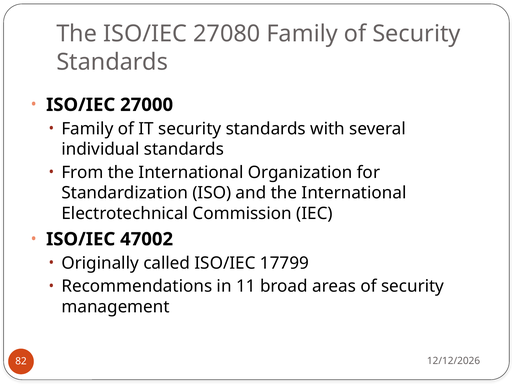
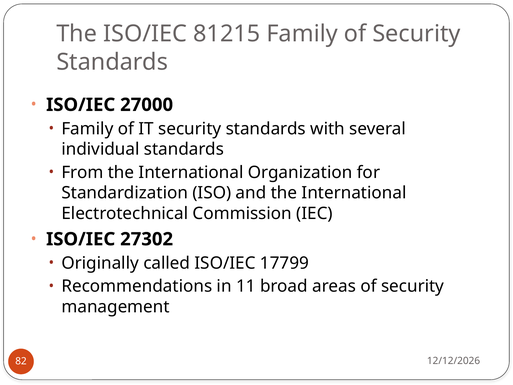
27080: 27080 -> 81215 (227, 34)
47002: 47002 -> 27302 (147, 239)
